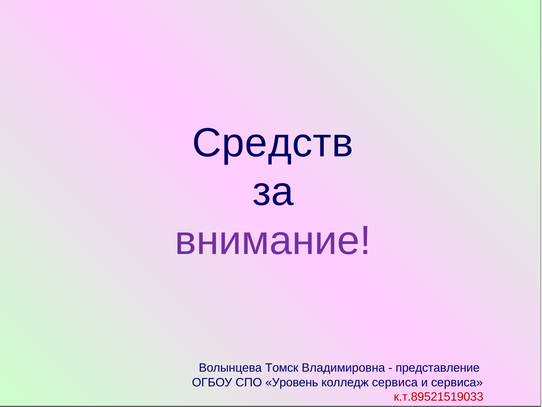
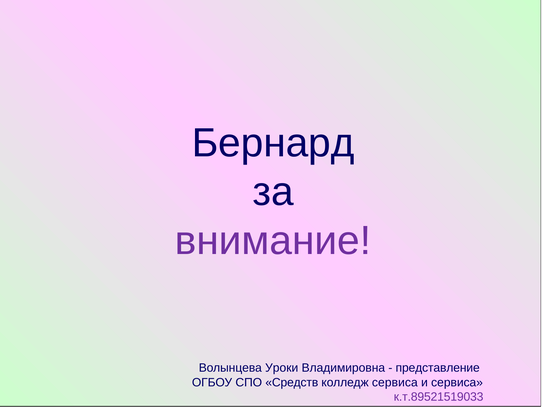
Средств: Средств -> Бернард (273, 143)
Томск: Томск -> Уроки (282, 368)
Уровень: Уровень -> Средств (292, 382)
к.т.89521519033 colour: red -> purple (439, 396)
